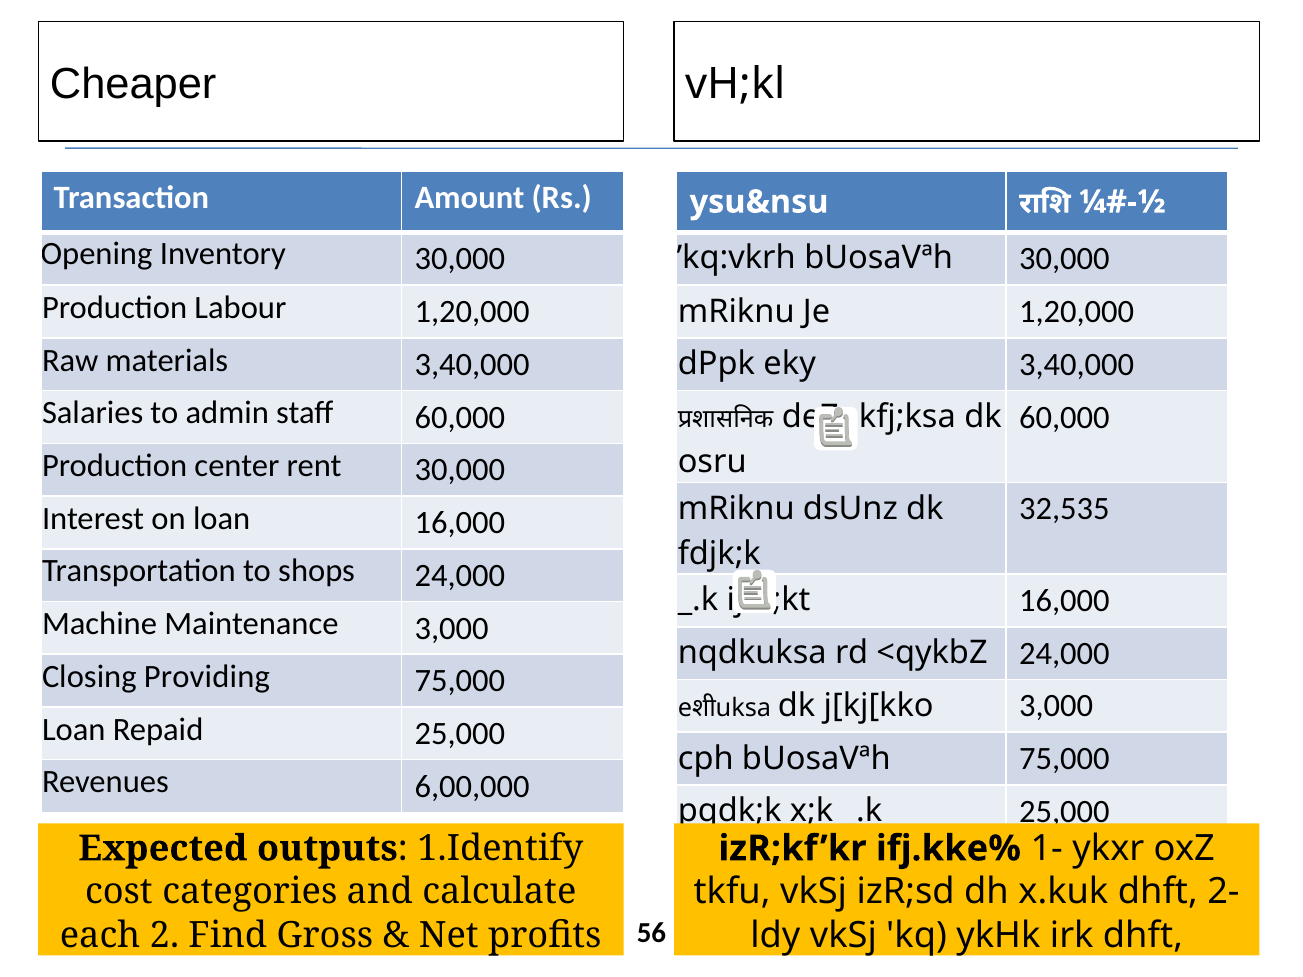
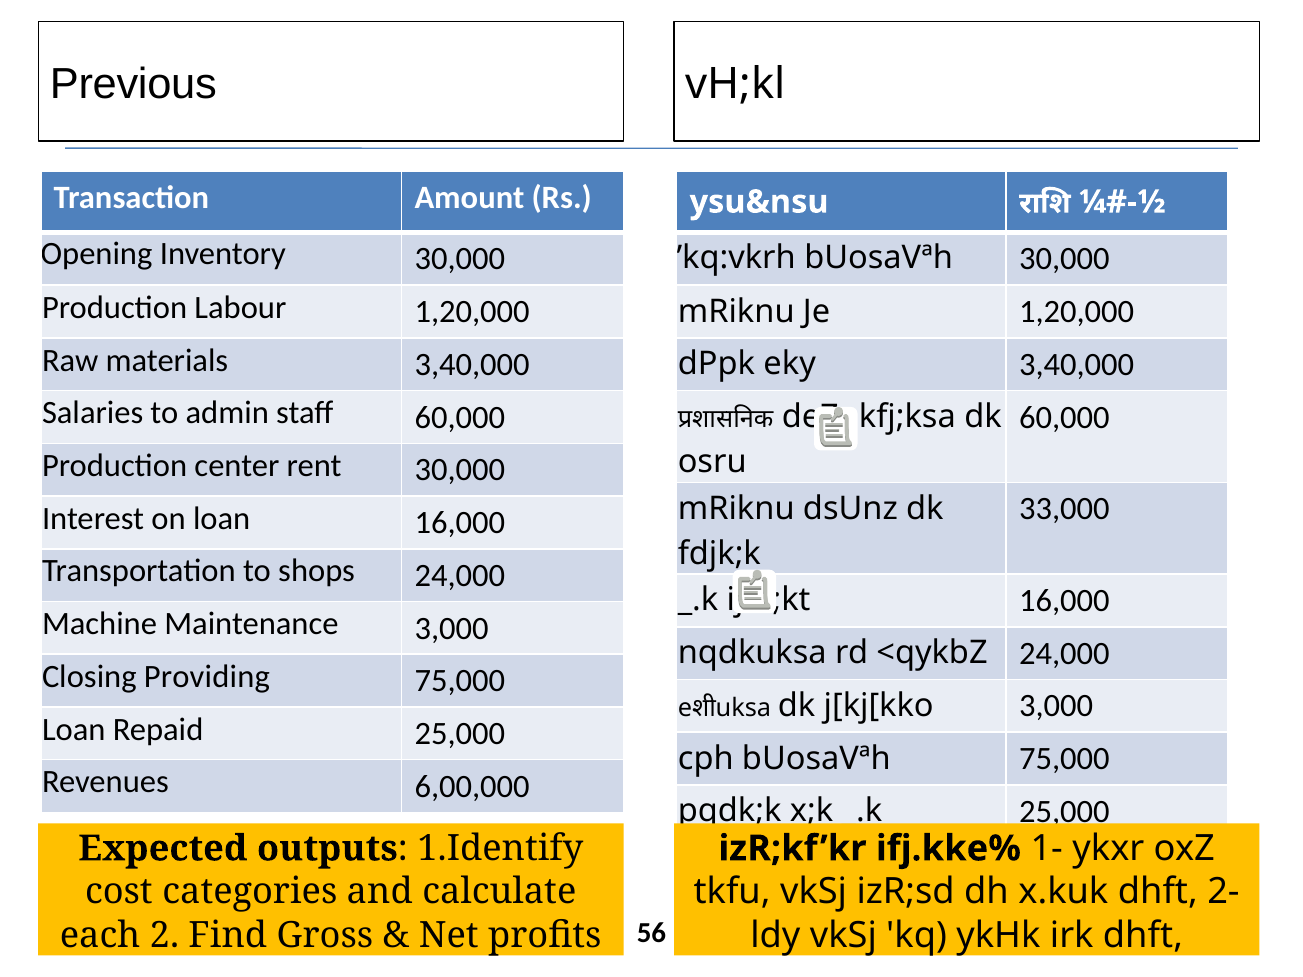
Cheaper: Cheaper -> Previous (133, 84)
32,535: 32,535 -> 33,000 (1064, 509)
